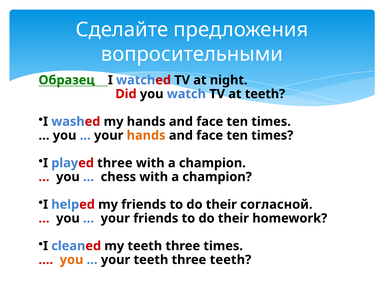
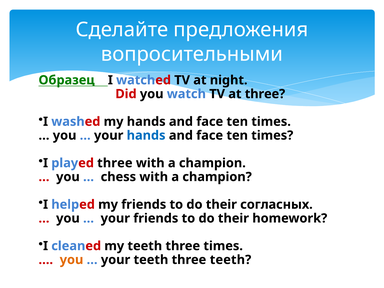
at teeth: teeth -> three (265, 94)
hands colour: orange -> blue (146, 135)
согласной: согласной -> согласных (276, 204)
